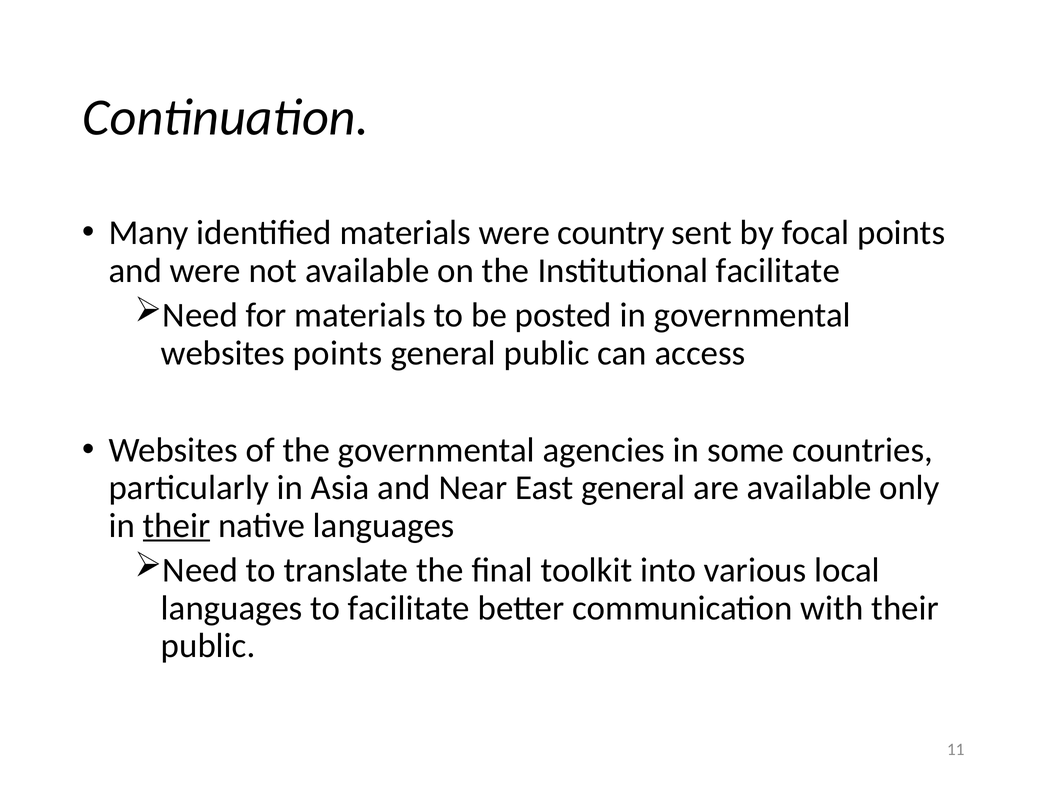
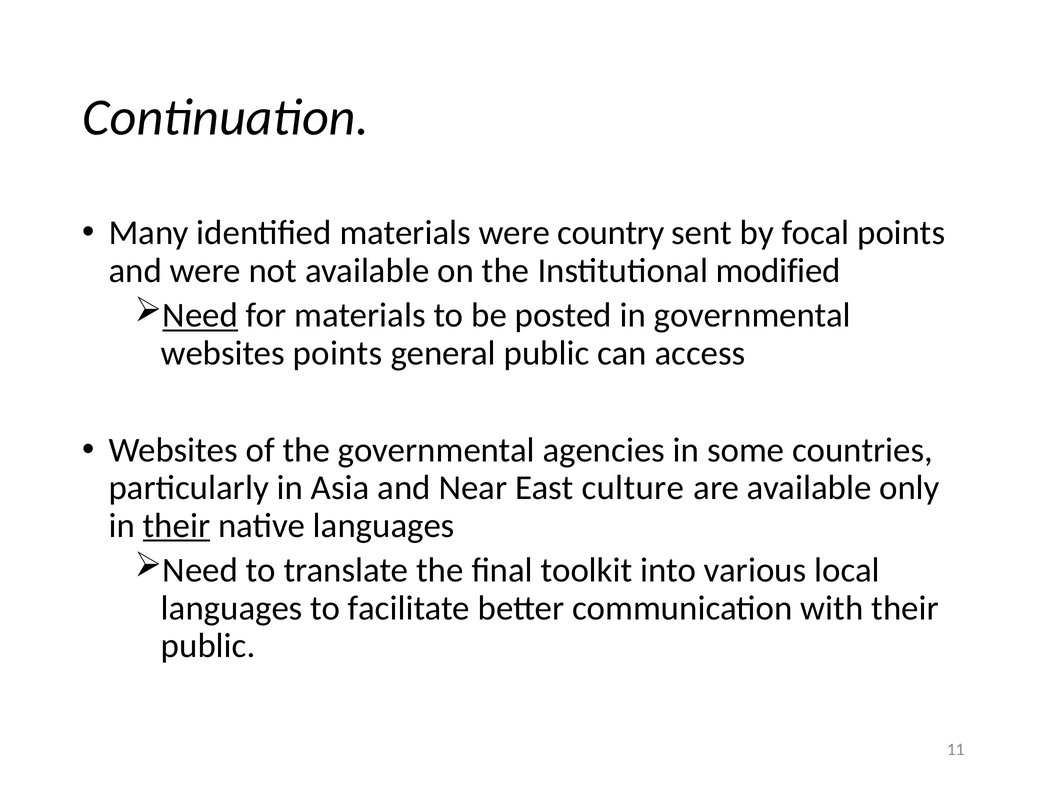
Institutional facilitate: facilitate -> modified (778, 271)
Need underline: none -> present (200, 316)
East general: general -> culture (633, 488)
